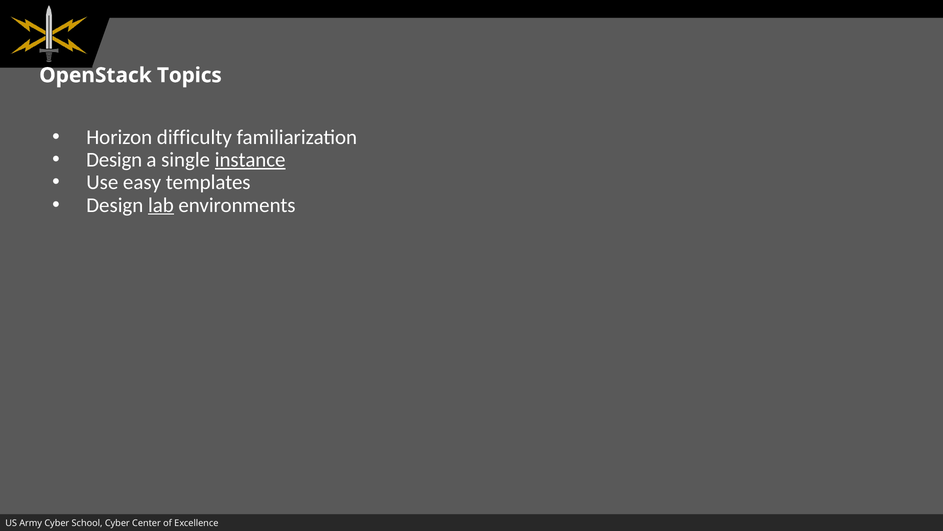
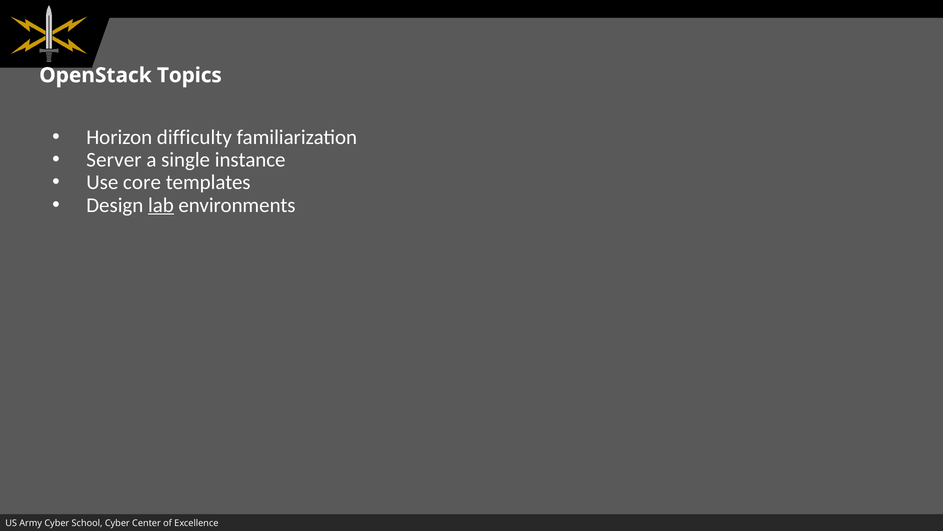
Design: Design -> Server (114, 160)
instance underline: present -> none (250, 160)
easy: easy -> core (142, 182)
